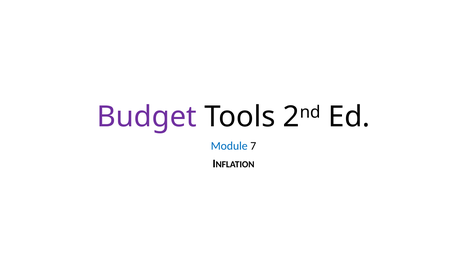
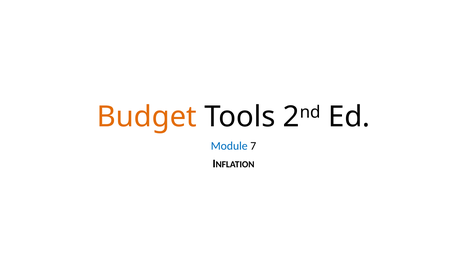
Budget colour: purple -> orange (147, 117)
